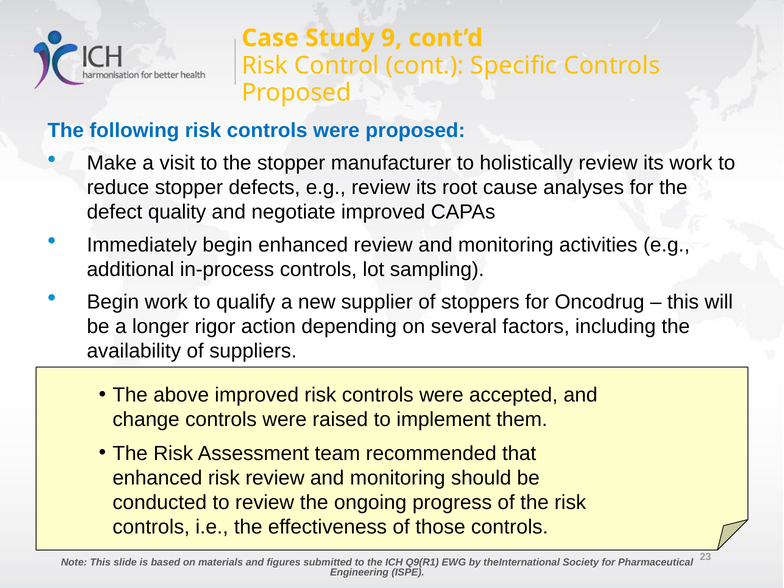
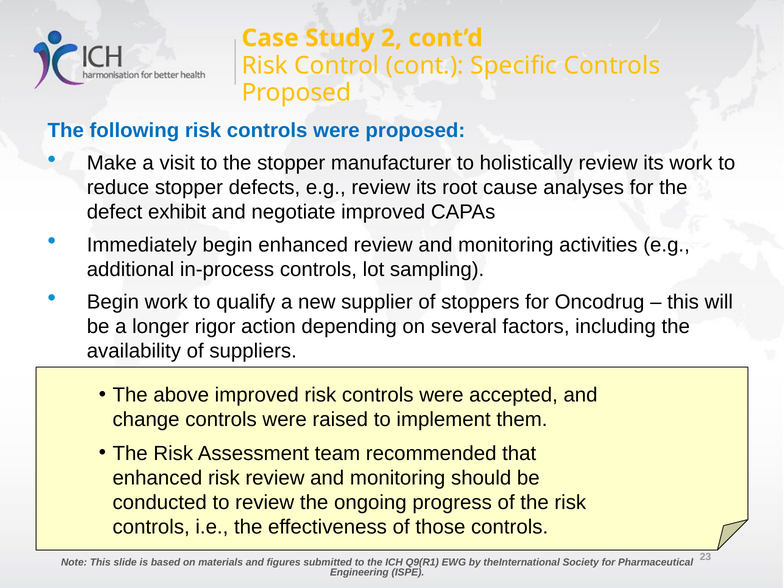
9: 9 -> 2 (392, 38)
quality: quality -> exhibit (177, 212)
